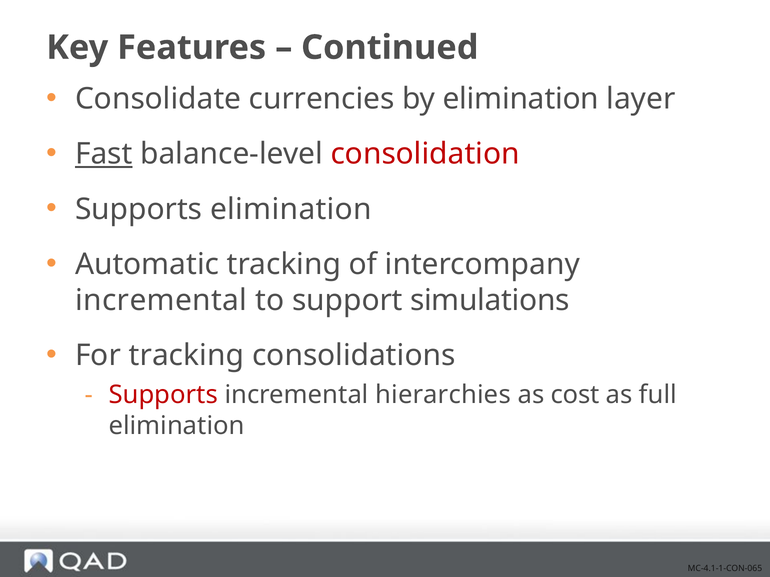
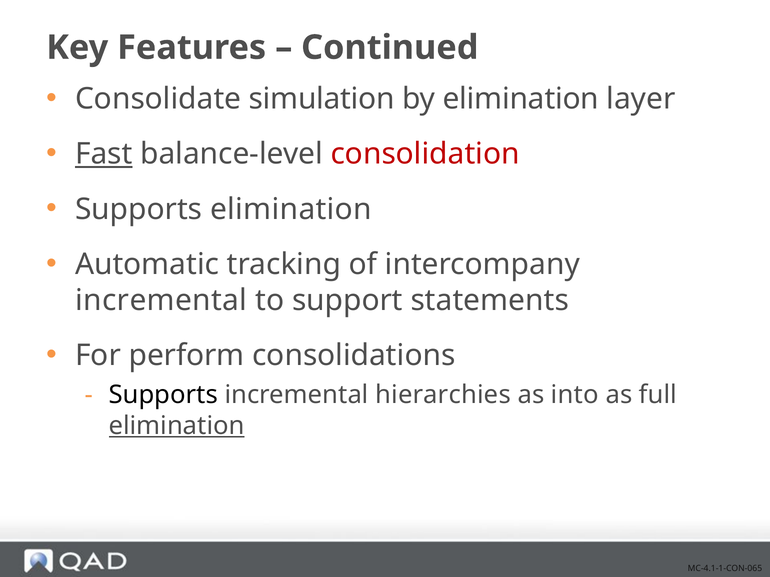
currencies: currencies -> simulation (322, 99)
simulations: simulations -> statements (490, 301)
For tracking: tracking -> perform (187, 356)
Supports colour: red -> black (163, 395)
cost: cost -> into (575, 395)
elimination underline: none -> present (177, 426)
